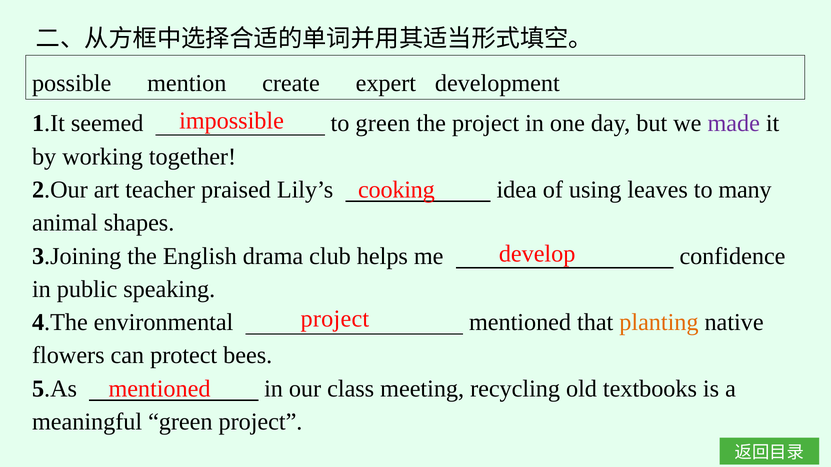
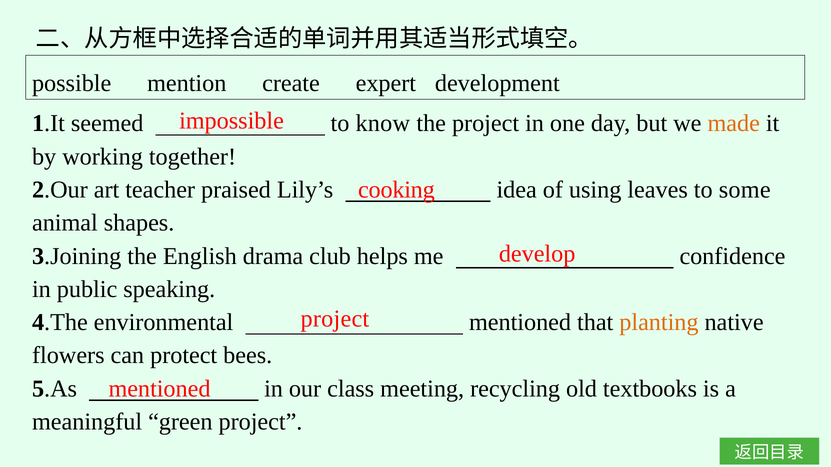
to green: green -> know (383, 124)
made colour: purple -> orange (734, 124)
many: many -> some (745, 190)
